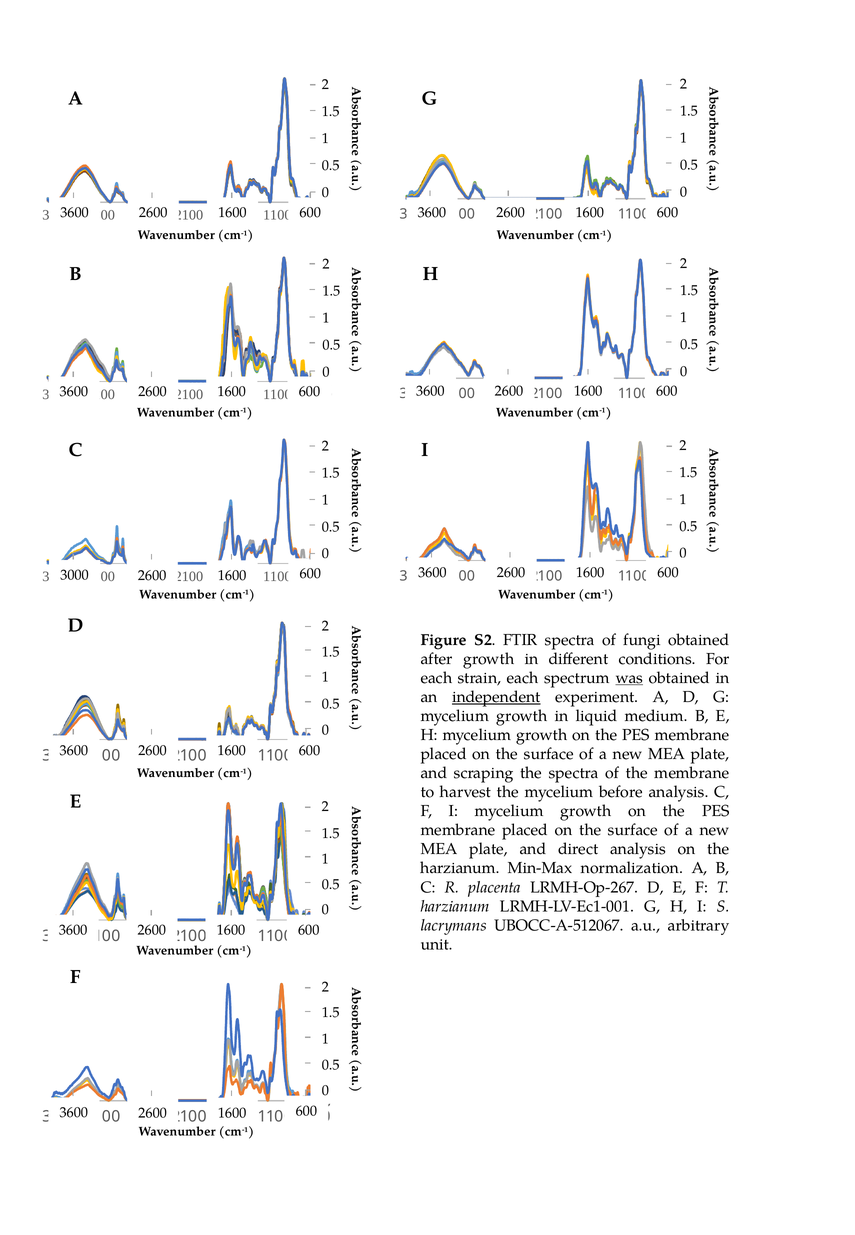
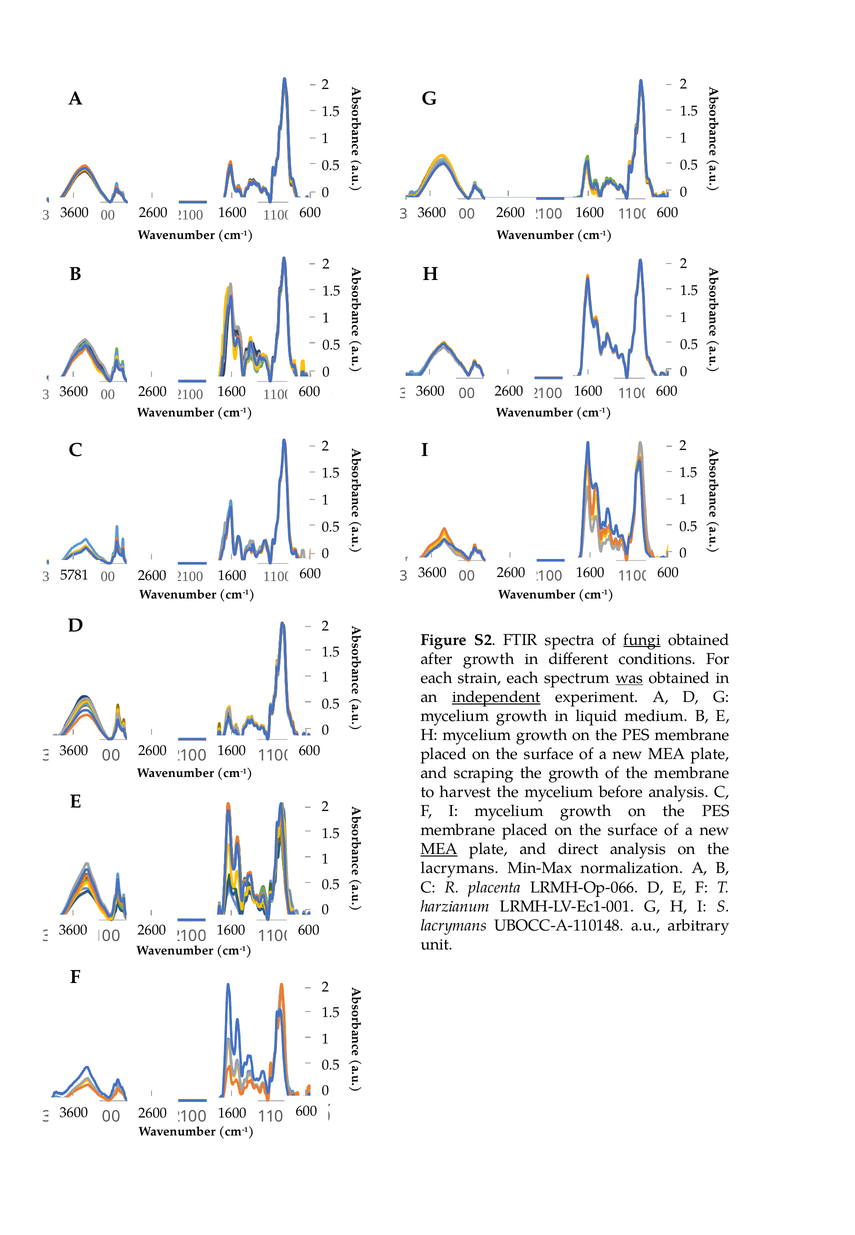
3000: 3000 -> 5781 (74, 575)
fungi underline: none -> present (642, 640)
the spectra: spectra -> growth (574, 773)
MEA underline: none -> present (439, 849)
harzianum: harzianum -> lacrymans (460, 868)
LRMH-Op-267: LRMH-Op-267 -> LRMH-Op-066 (584, 887)
UBOCC-A-512067: UBOCC-A-512067 -> UBOCC-A-110148 (559, 925)
